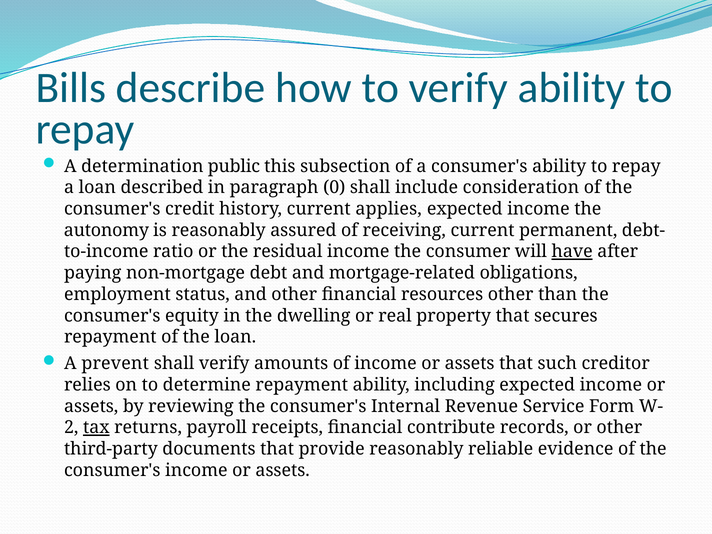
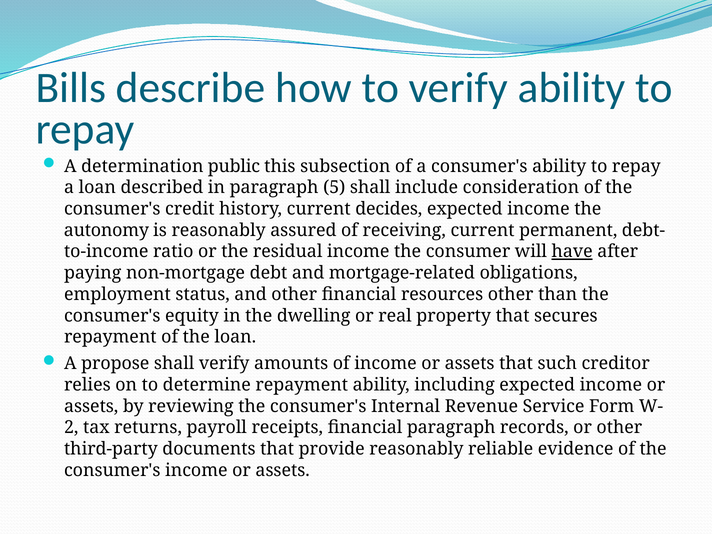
0: 0 -> 5 (334, 188)
applies: applies -> decides (389, 209)
prevent: prevent -> propose (115, 364)
tax underline: present -> none (96, 428)
financial contribute: contribute -> paragraph (451, 428)
